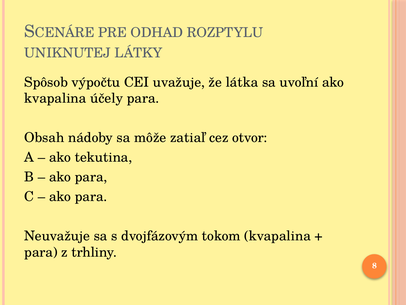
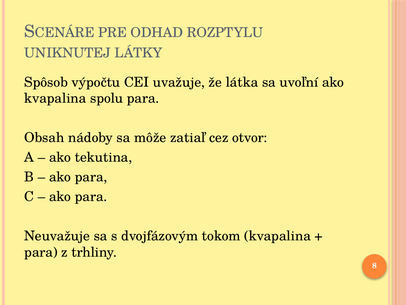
účely: účely -> spolu (107, 98)
